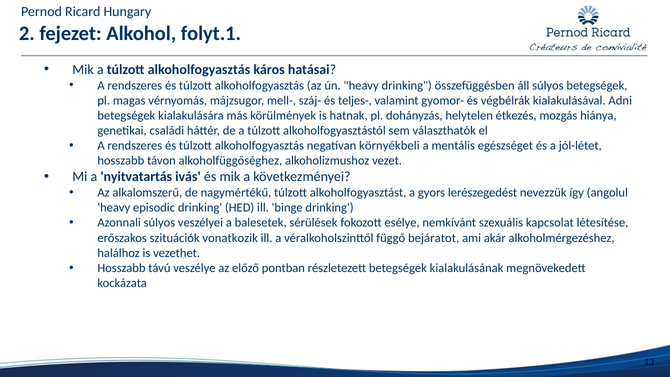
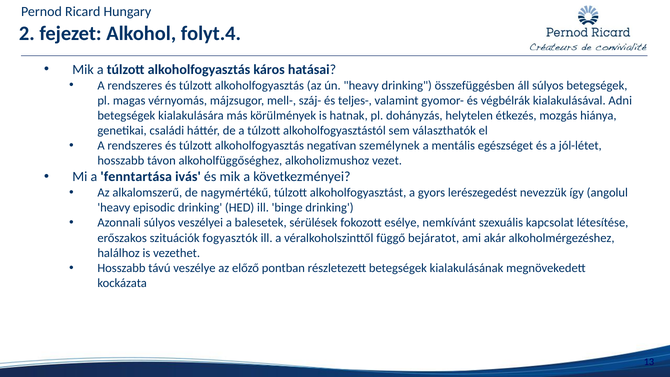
folyt.1: folyt.1 -> folyt.4 (211, 33)
környékbeli: környékbeli -> személynek (389, 146)
nyitvatartás: nyitvatartás -> fenntartása (136, 177)
vonatkozik: vonatkozik -> fogyasztók (230, 238)
